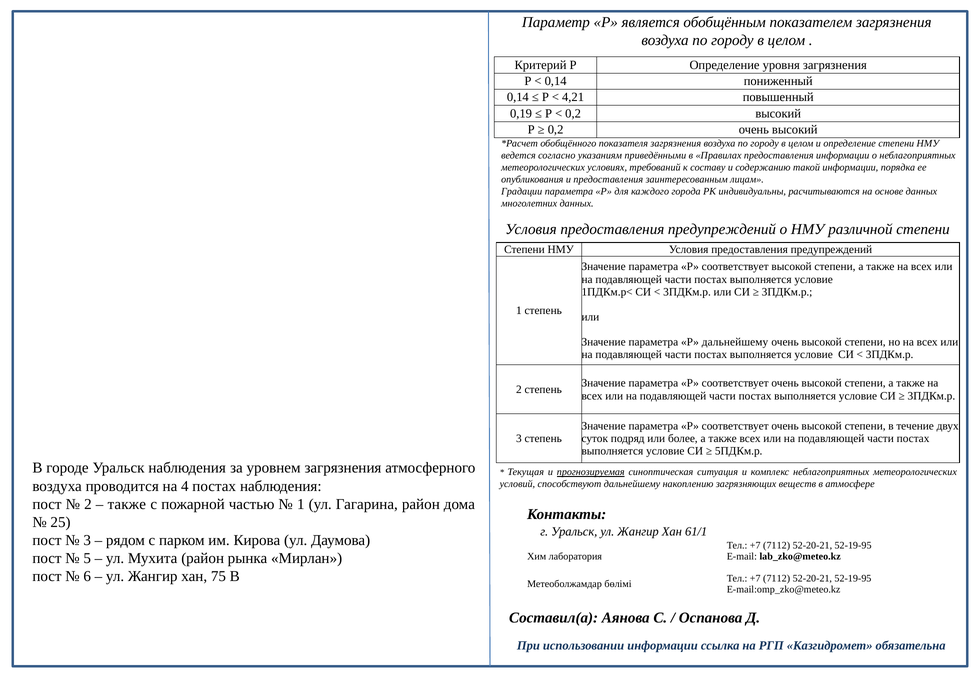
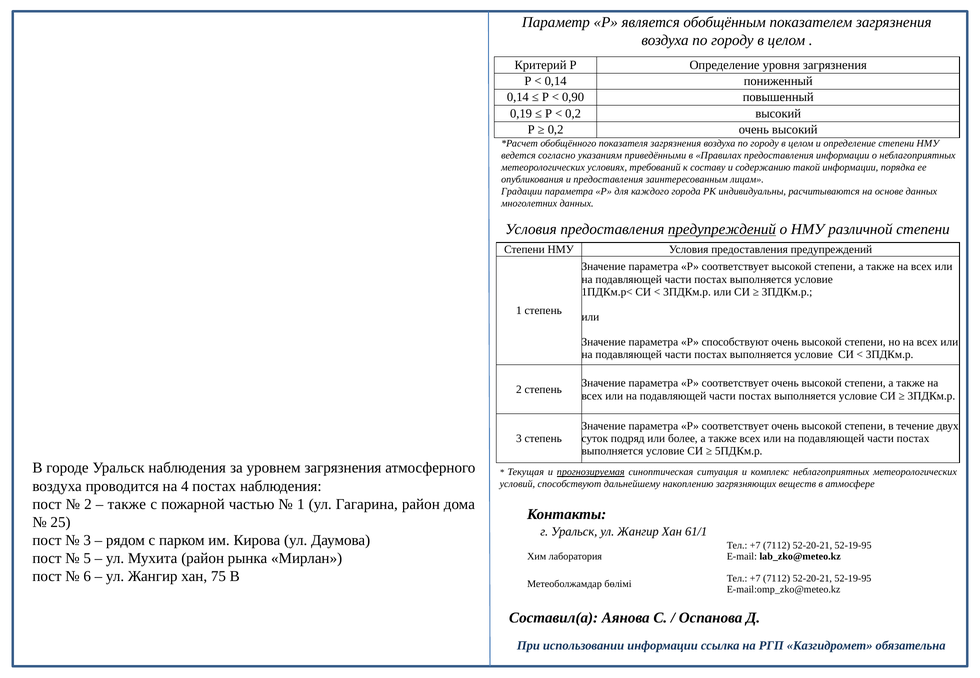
4,21: 4,21 -> 0,90 (573, 97)
предупреждений underline: none -> present (722, 229)
Р дальнейшему: дальнейшему -> способствуют (735, 342)
